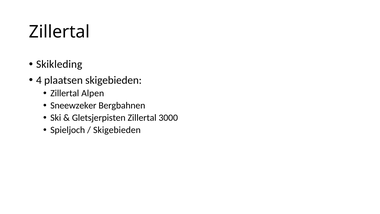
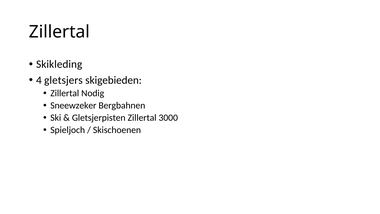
plaatsen: plaatsen -> gletsjers (63, 80)
Alpen: Alpen -> Nodig (93, 93)
Skigebieden: Skigebieden -> Skischoenen (117, 130)
